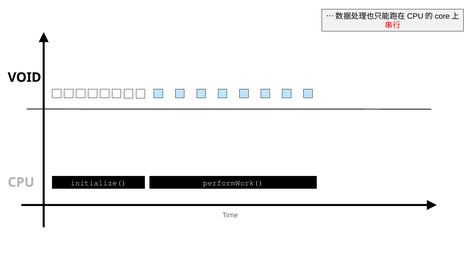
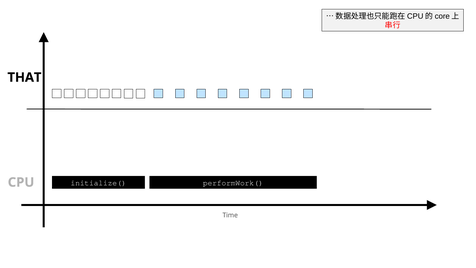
VOID: VOID -> THAT (24, 77)
